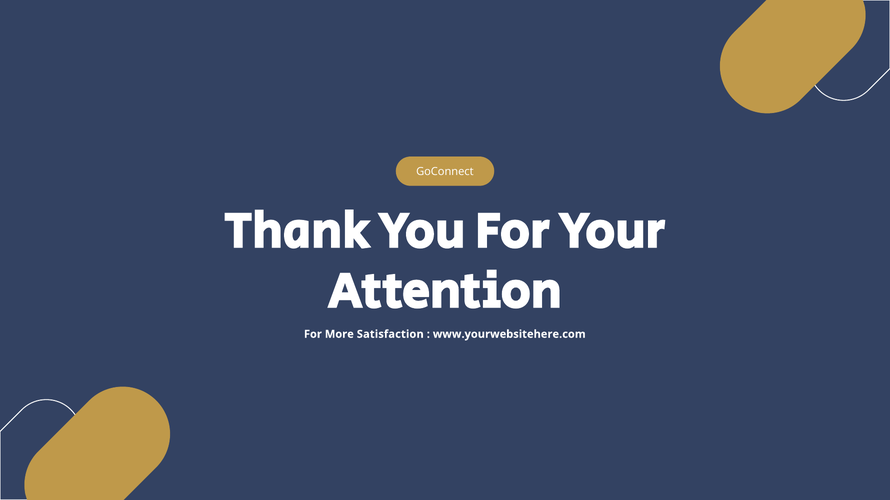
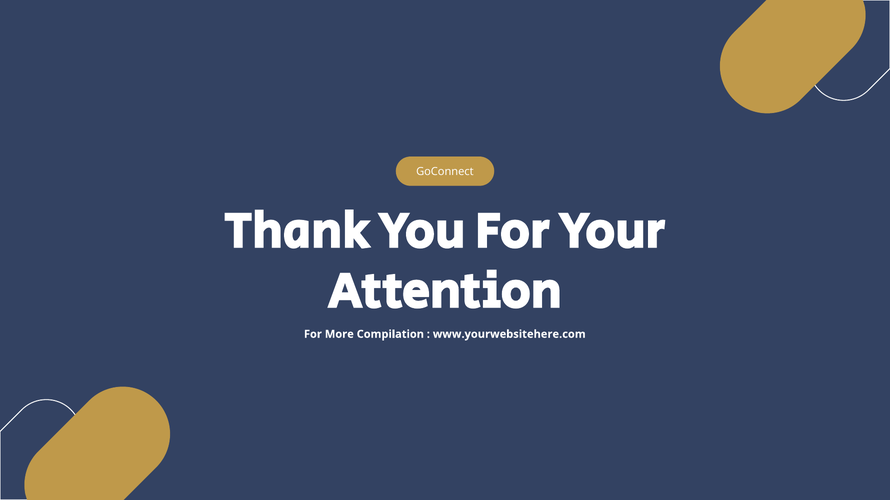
Satisfaction: Satisfaction -> Compilation (390, 335)
